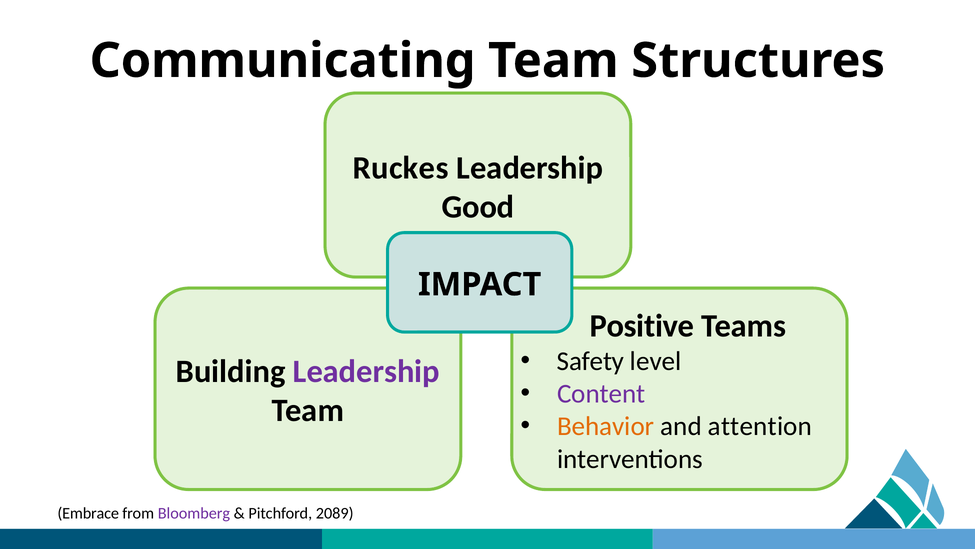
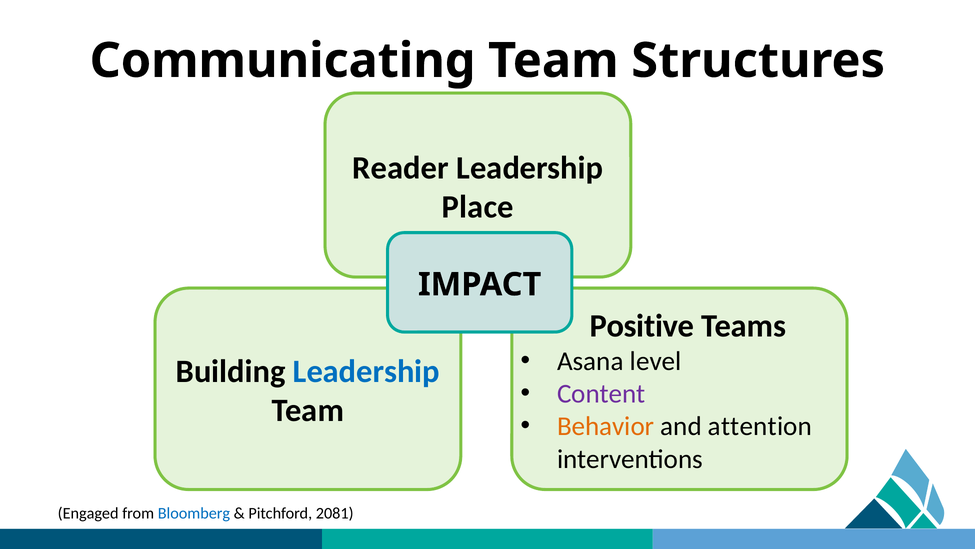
Ruckes: Ruckes -> Reader (401, 168)
Good: Good -> Place (478, 207)
Safety: Safety -> Asana (590, 361)
Leadership colour: purple -> blue (366, 371)
Embrace: Embrace -> Engaged (88, 513)
Bloomberg colour: purple -> blue (194, 513)
2089: 2089 -> 2081 (335, 513)
